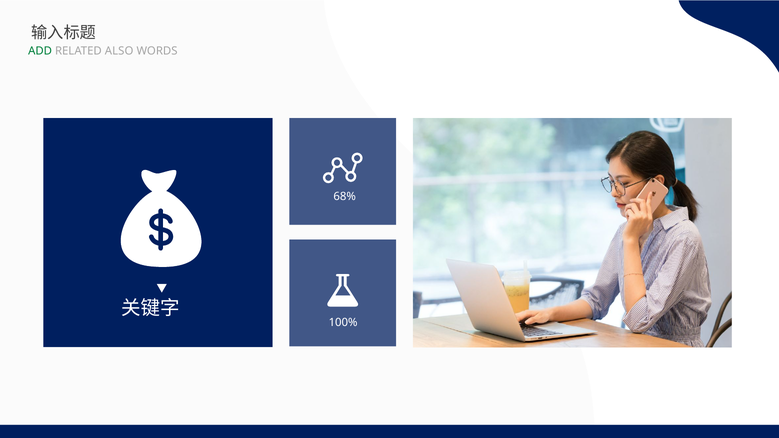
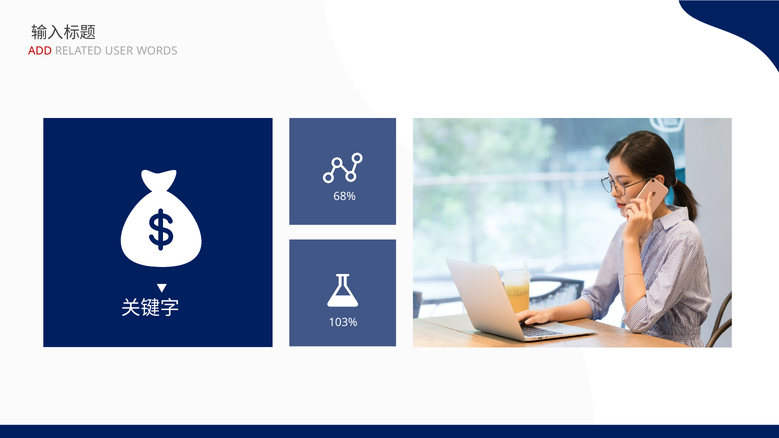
ADD colour: green -> red (40, 51)
ALSO: ALSO -> USER (119, 51)
100%: 100% -> 103% (343, 323)
